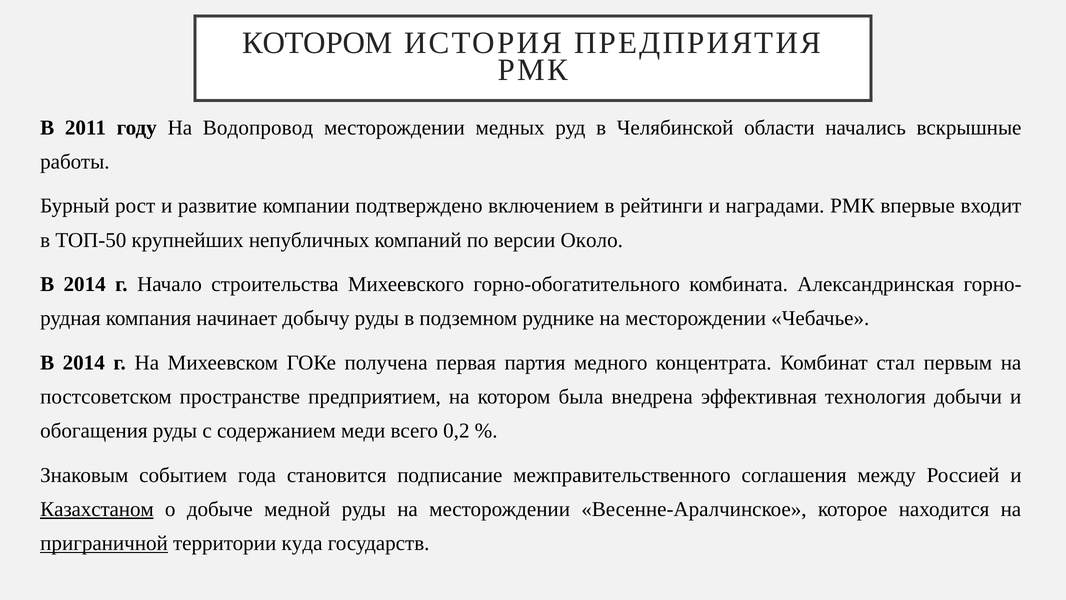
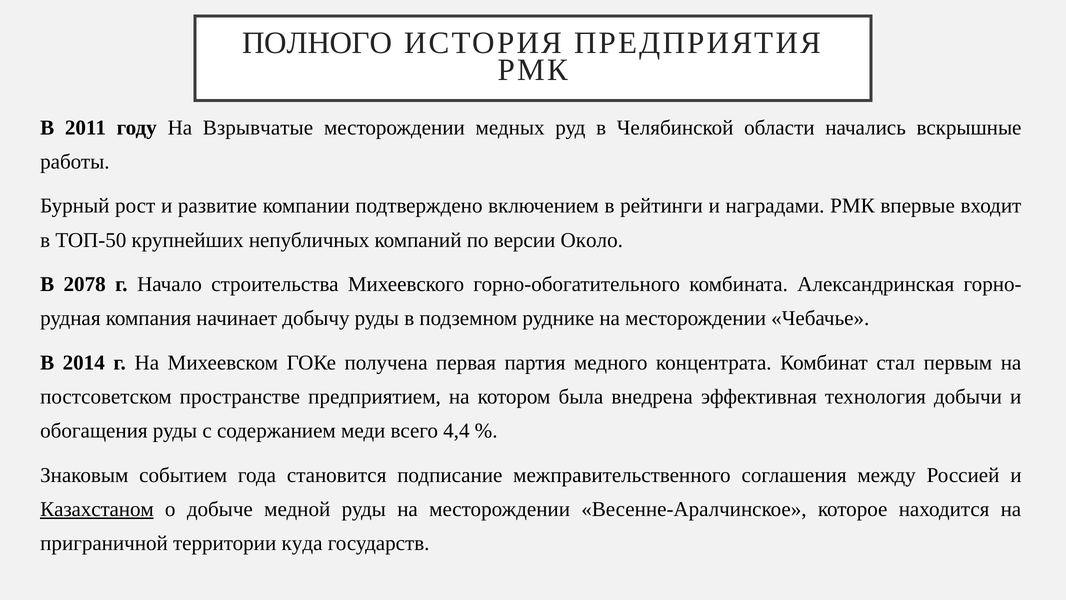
КОТОРОМ: КОТОРОМ -> ПОЛНОГО (317, 43)
Водопровод: Водопровод -> Взрывчатые (258, 128)
2014: 2014 -> 2078 (85, 284)
0,2: 0,2 -> 4,4 (456, 431)
приграничной underline: present -> none (104, 543)
